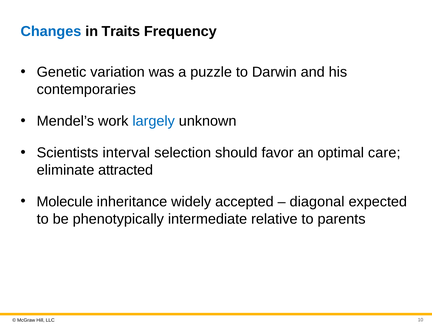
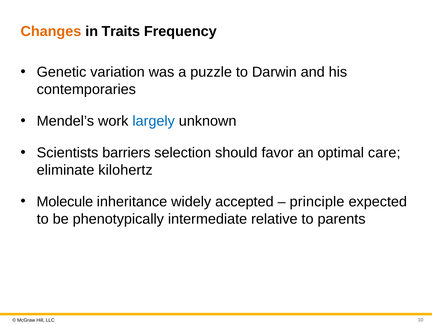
Changes colour: blue -> orange (51, 31)
interval: interval -> barriers (126, 153)
attracted: attracted -> kilohertz (125, 170)
diagonal: diagonal -> principle (317, 202)
